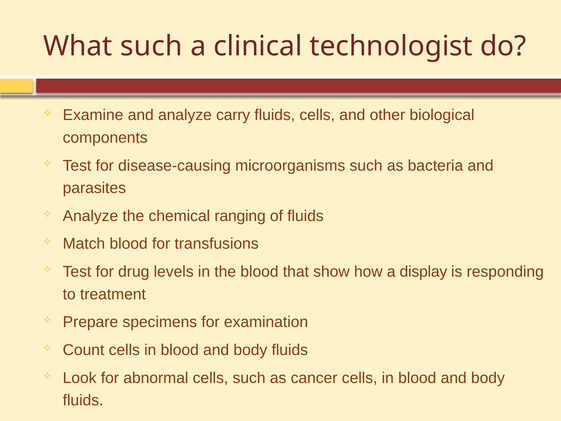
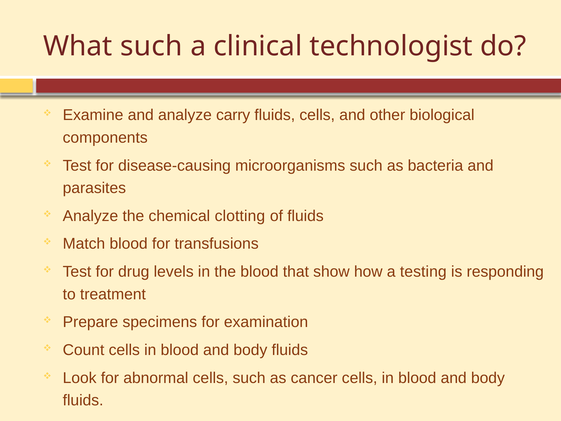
ranging: ranging -> clotting (240, 216)
display: display -> testing (423, 272)
